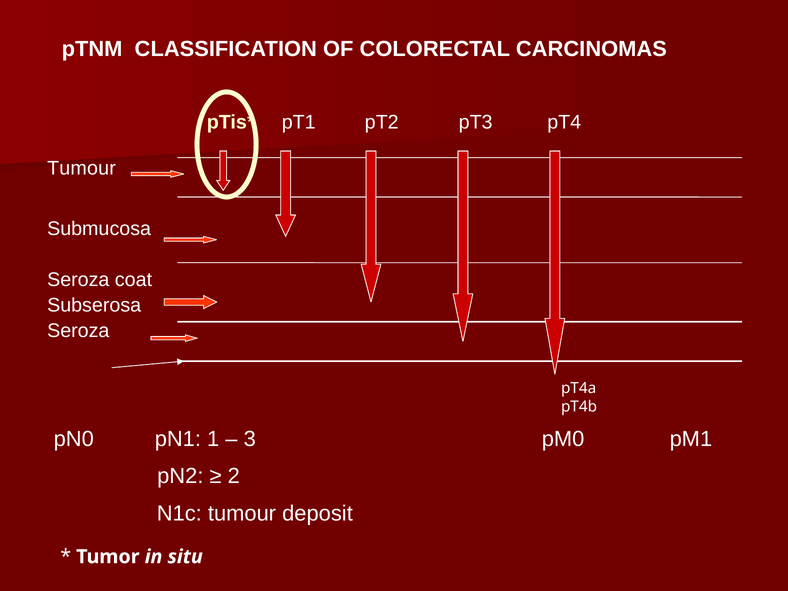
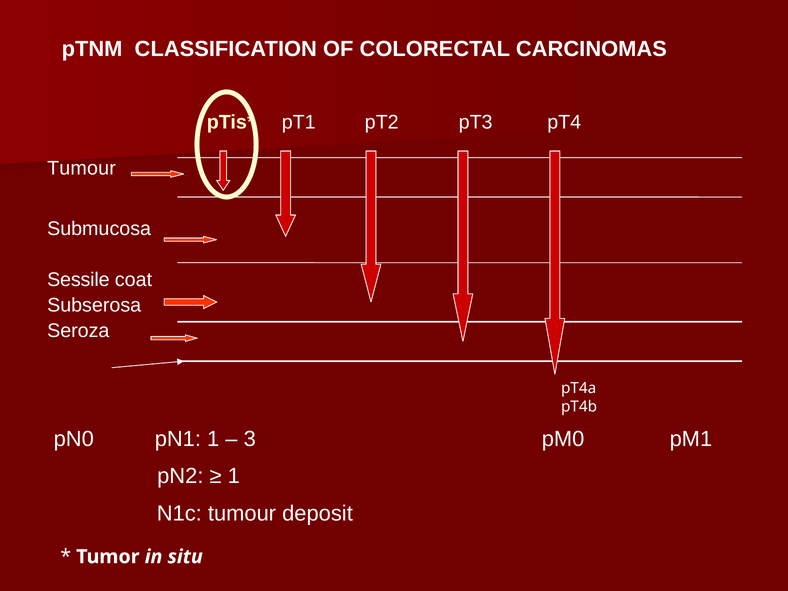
Seroza: Seroza -> Sessile (78, 280)
2: 2 -> 1 (234, 476)
